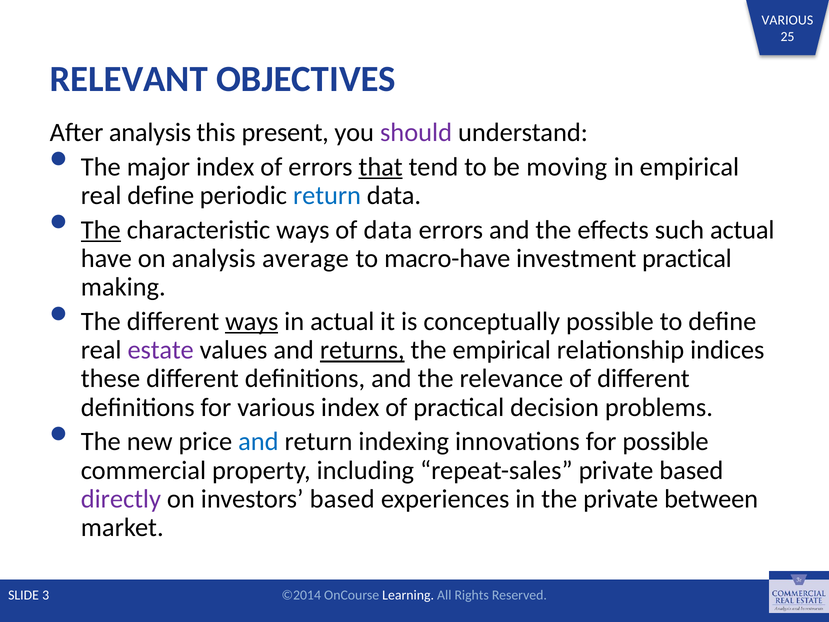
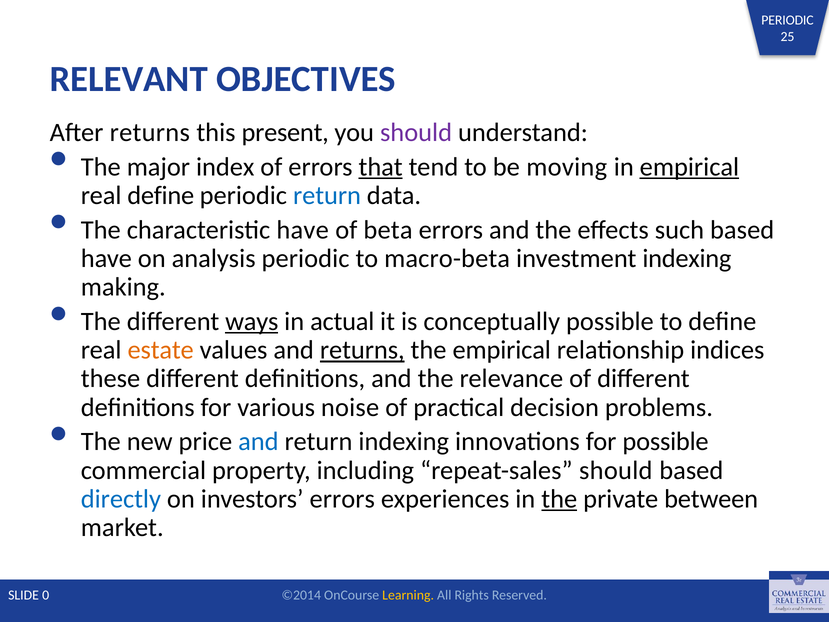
VARIOUS: VARIOUS -> PERIODIC (788, 20)
After analysis: analysis -> returns (150, 132)
empirical underline: none -> present (689, 167)
The underline: present -> none (101, 230)
characteristic ways: ways -> have (303, 230)
of data: data -> beta (388, 230)
such actual: actual -> based (742, 230)
analysis average: average -> periodic (306, 258)
macro-have: macro-have -> macro-beta (447, 258)
investment practical: practical -> indexing (687, 258)
estate colour: purple -> orange (161, 350)
various index: index -> noise (350, 407)
repeat-sales private: private -> should (616, 470)
directly colour: purple -> blue (121, 499)
investors based: based -> errors (342, 499)
the underline: none -> present (559, 499)
3: 3 -> 0 (46, 595)
Learning colour: white -> yellow (408, 595)
